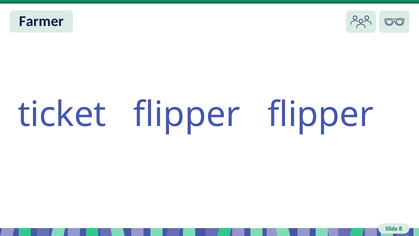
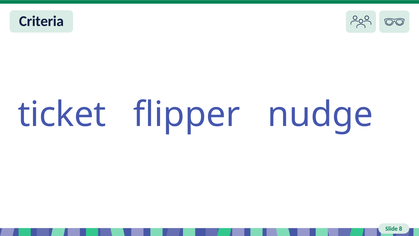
Farmer: Farmer -> Criteria (41, 21)
flipper flipper: flipper -> nudge (320, 115)
